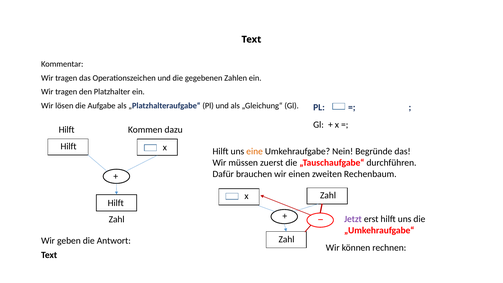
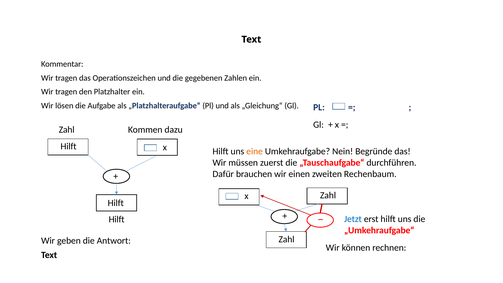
Hilft: Hilft -> Zahl (67, 130)
Jetzt colour: purple -> blue (353, 219)
Zahl: Zahl -> Hilft (117, 219)
